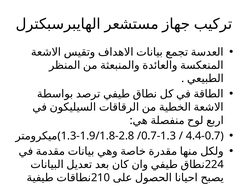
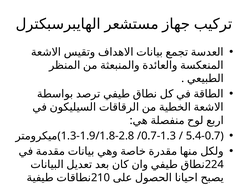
4.4-0.7: 4.4-0.7 -> 5.4-0.7 (203, 136)
